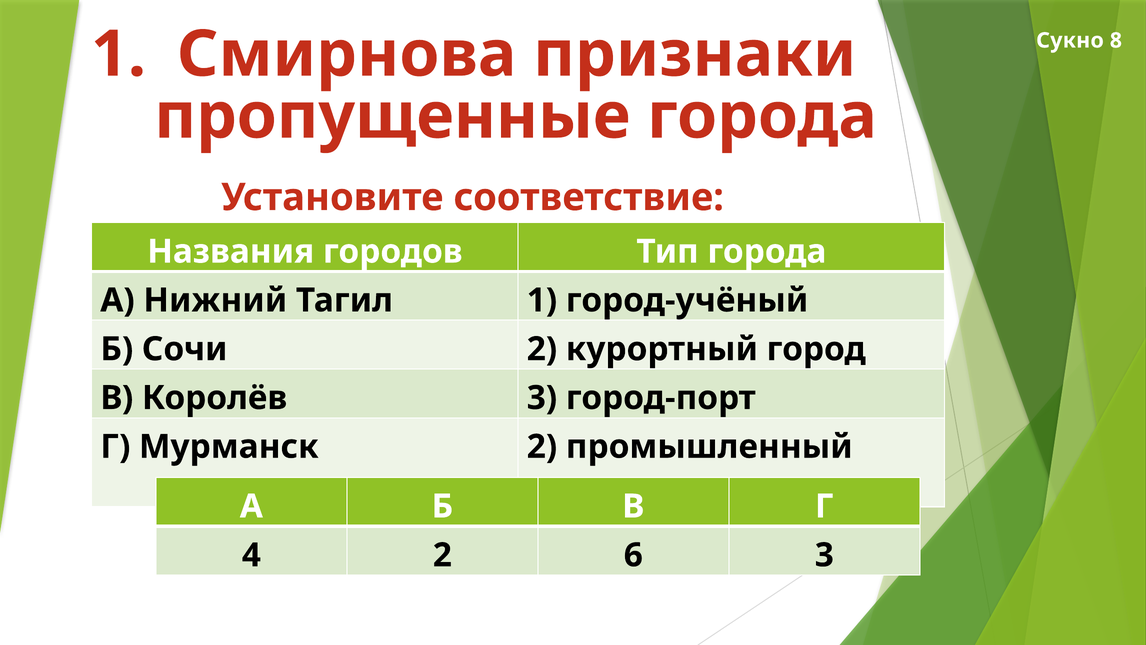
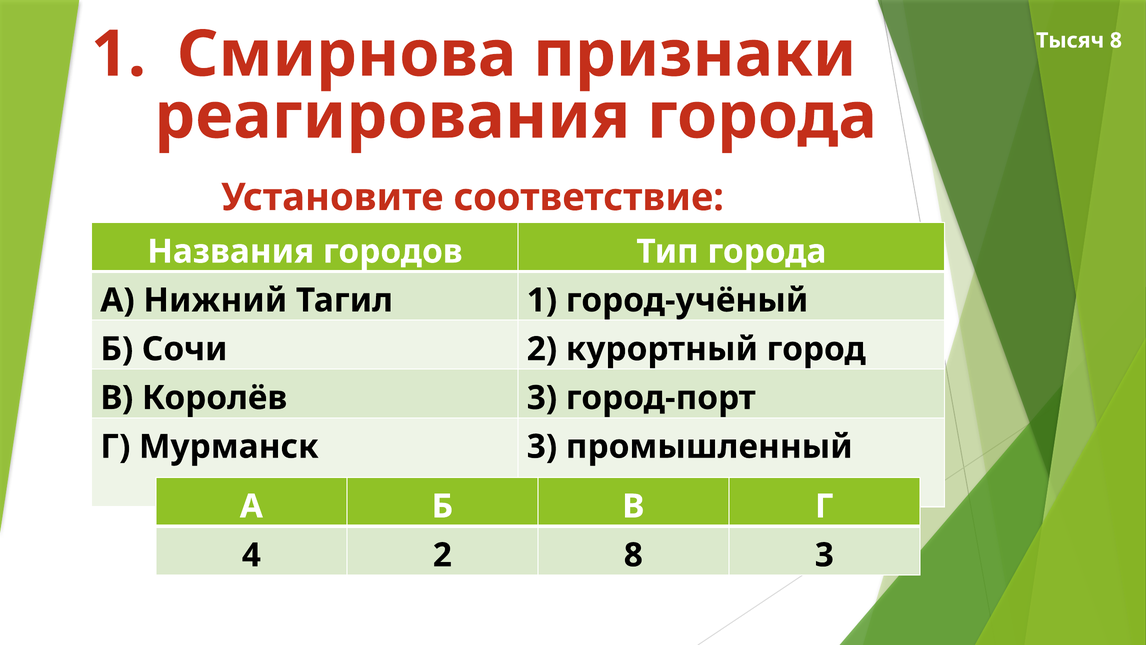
Сукно: Сукно -> Тысяч (1070, 40)
пропущенные: пропущенные -> реагирования (392, 116)
Мурманск 2: 2 -> 3 (542, 446)
2 6: 6 -> 8 (633, 555)
